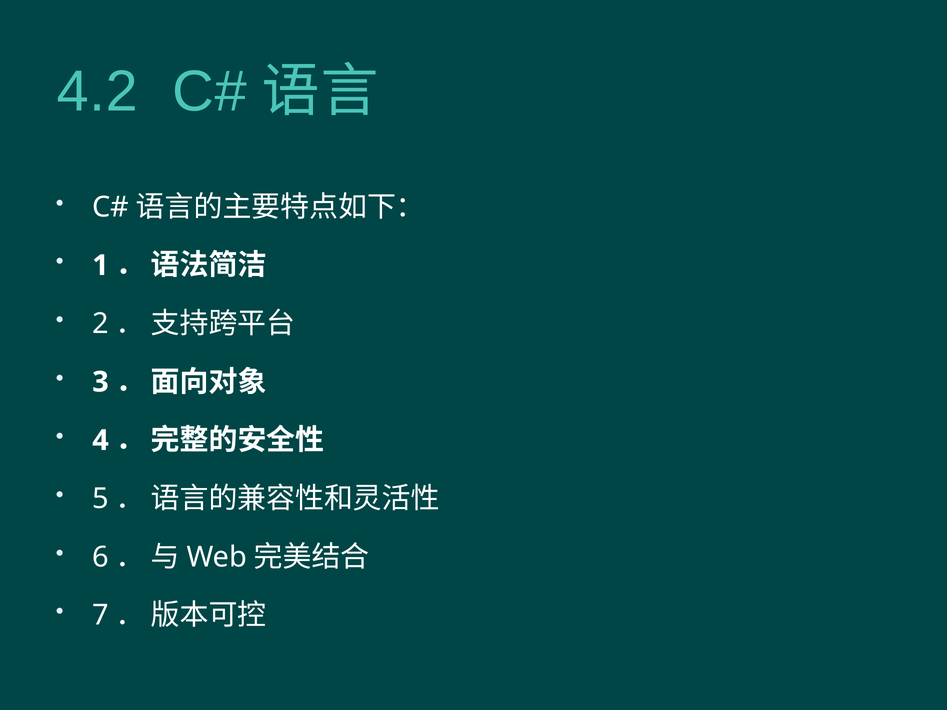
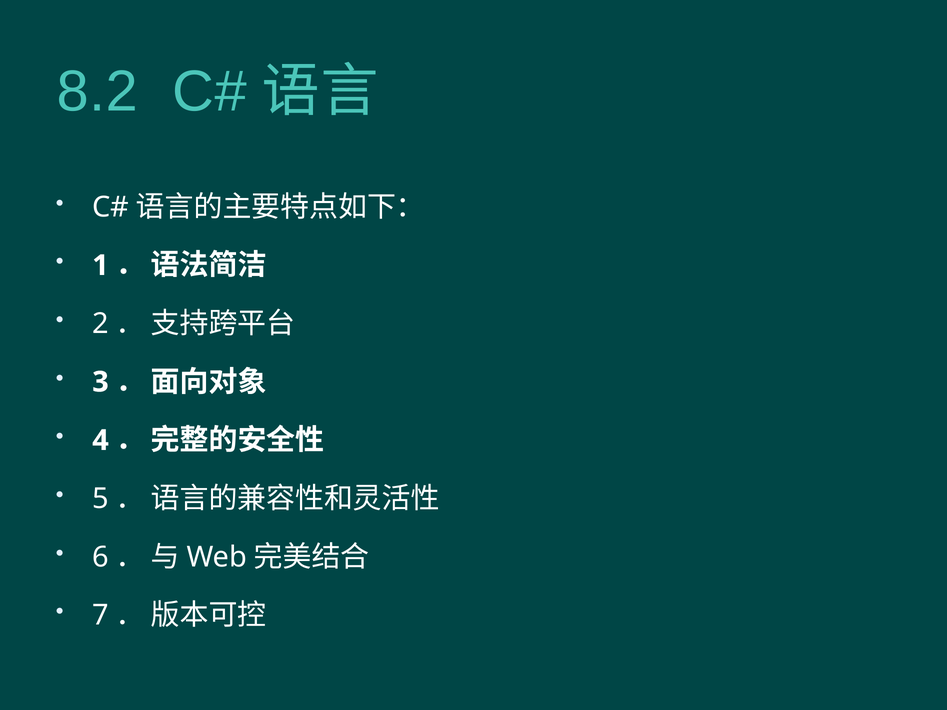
4.2: 4.2 -> 8.2 (97, 92)
